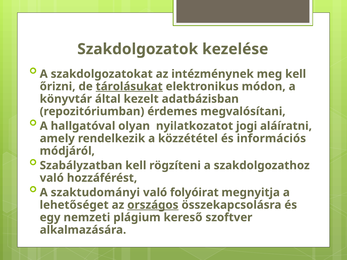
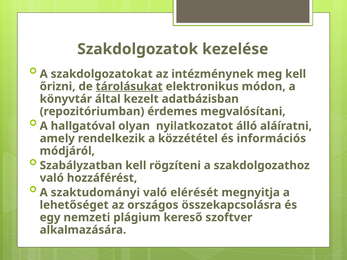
jogi: jogi -> álló (247, 126)
folyóirat: folyóirat -> elérését (194, 193)
országos underline: present -> none (153, 205)
